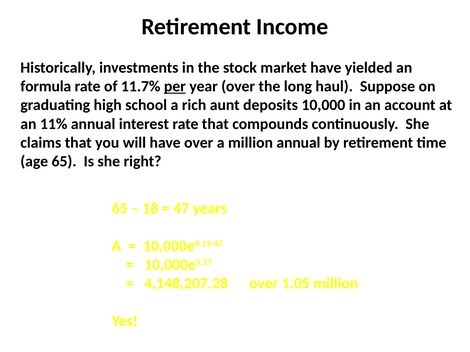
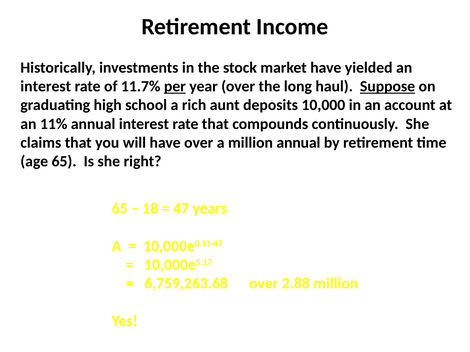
formula: formula -> interest (46, 86)
Suppose underline: none -> present (388, 86)
4,148,207.28: 4,148,207.28 -> 6,759,263.68 (186, 284)
1.05: 1.05 -> 2.88 (296, 284)
